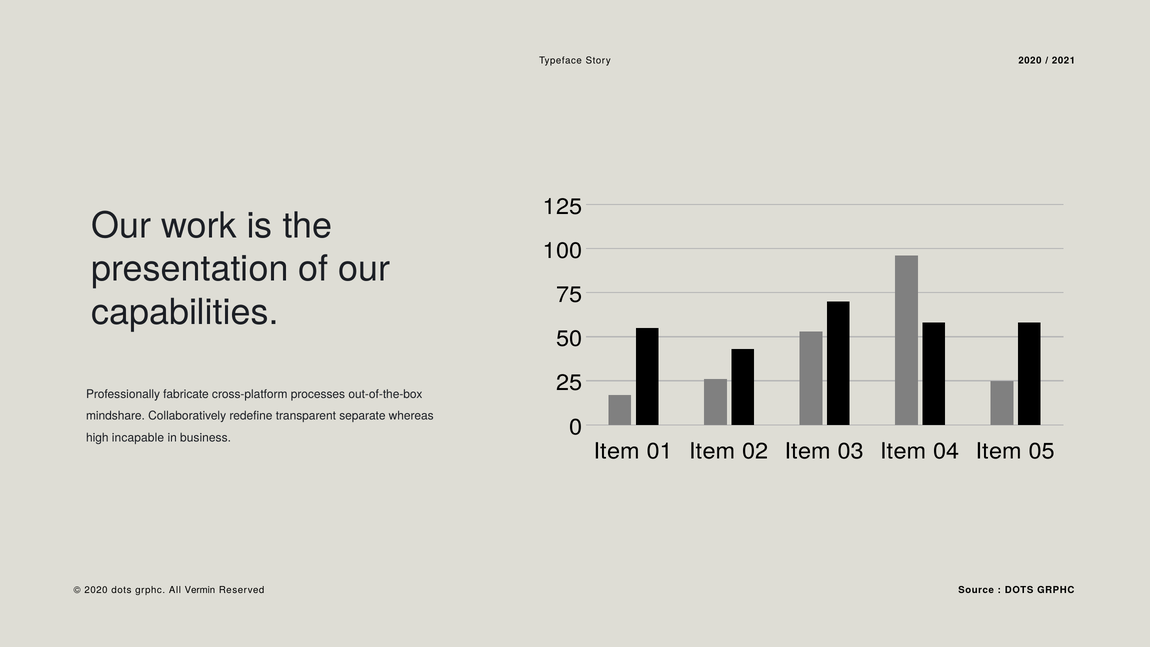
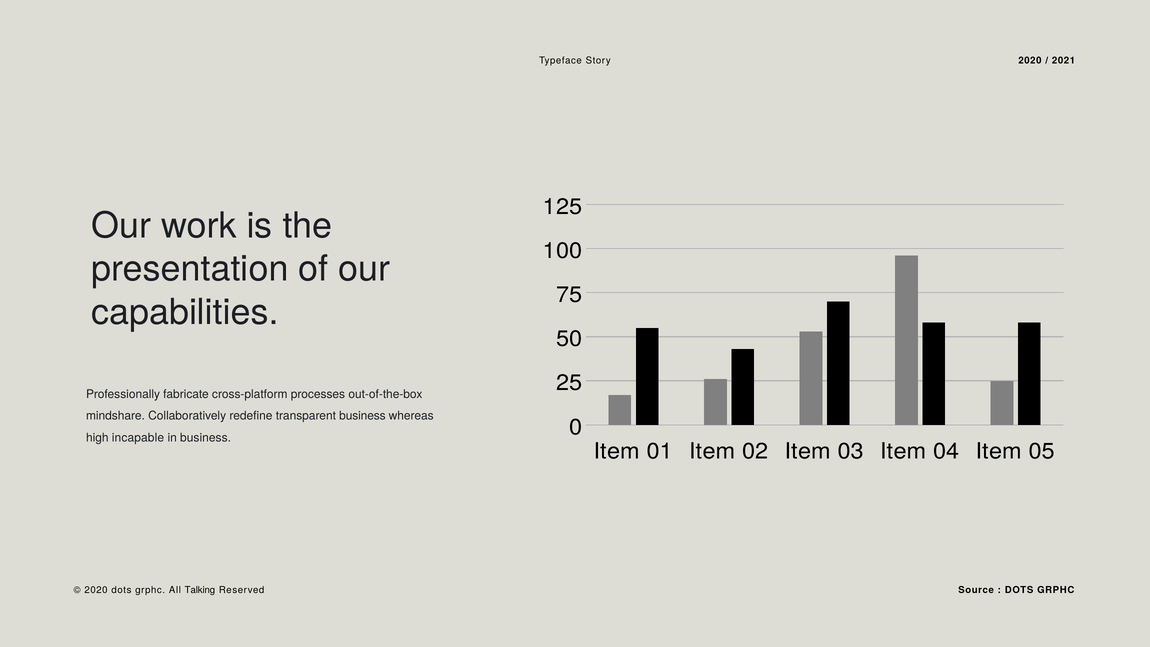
transparent separate: separate -> business (362, 416)
Vermin: Vermin -> Talking (200, 590)
